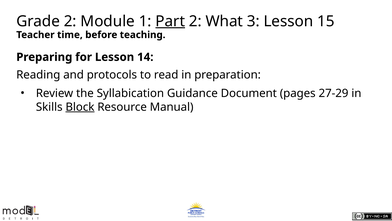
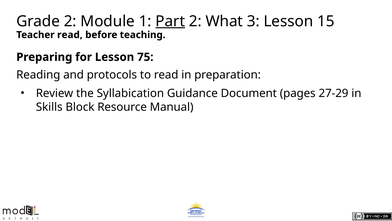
Teacher time: time -> read (70, 35)
14: 14 -> 75 (145, 57)
Block underline: present -> none (80, 107)
